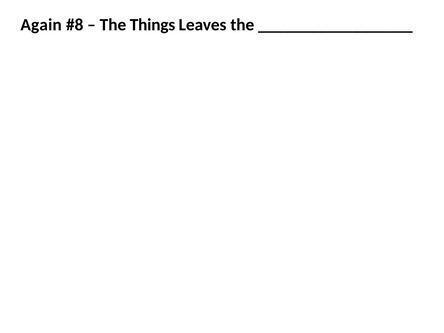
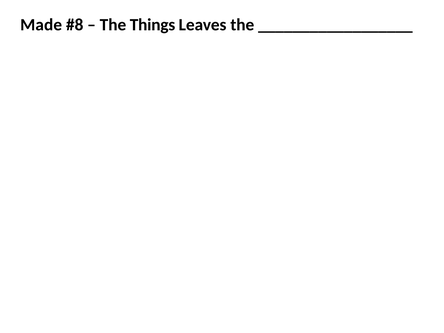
Again: Again -> Made (41, 25)
